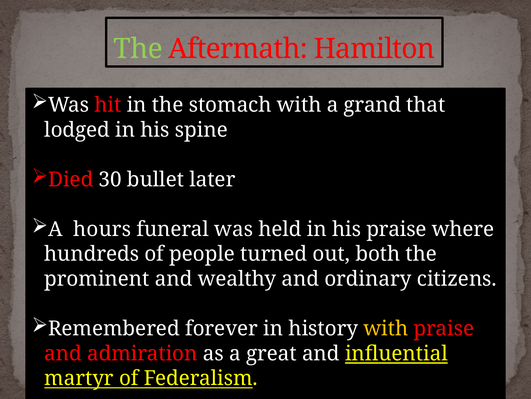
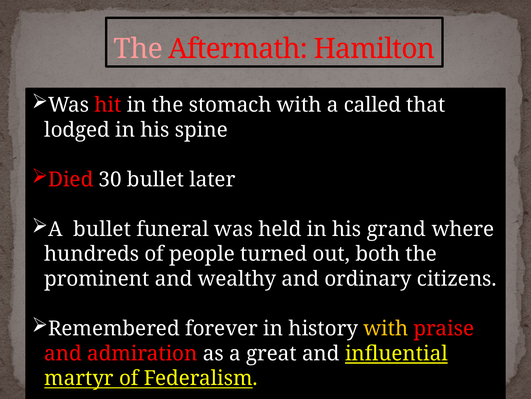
The colour: light green -> pink (138, 49)
grand: grand -> called (372, 105)
A hours: hours -> bullet (102, 229)
his praise: praise -> grand (396, 229)
